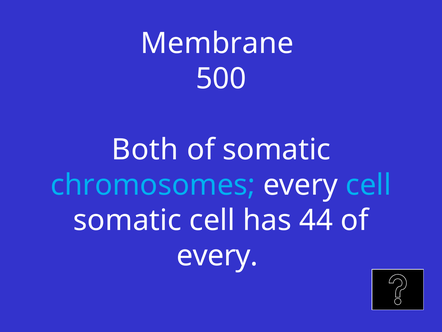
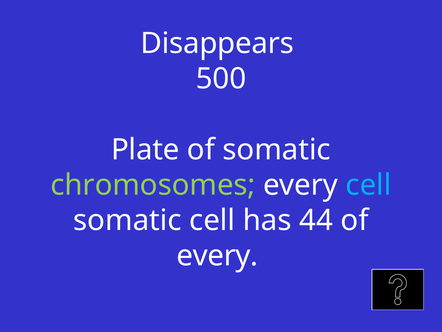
Membrane: Membrane -> Disappears (217, 43)
Both: Both -> Plate (145, 149)
chromosomes colour: light blue -> light green (153, 185)
